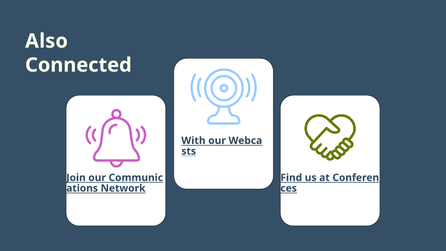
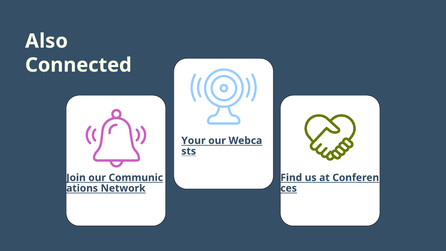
With: With -> Your (193, 141)
